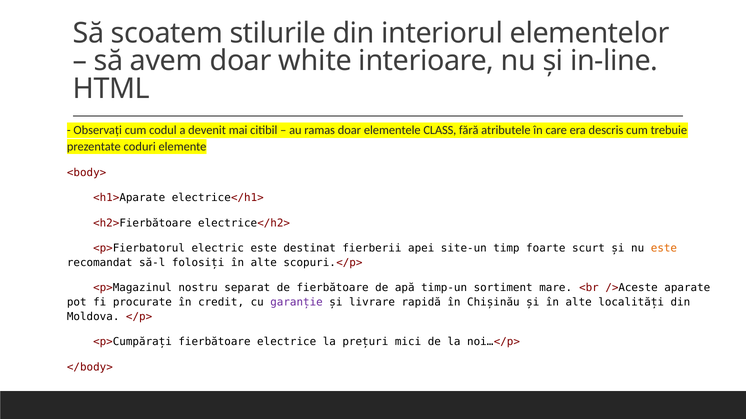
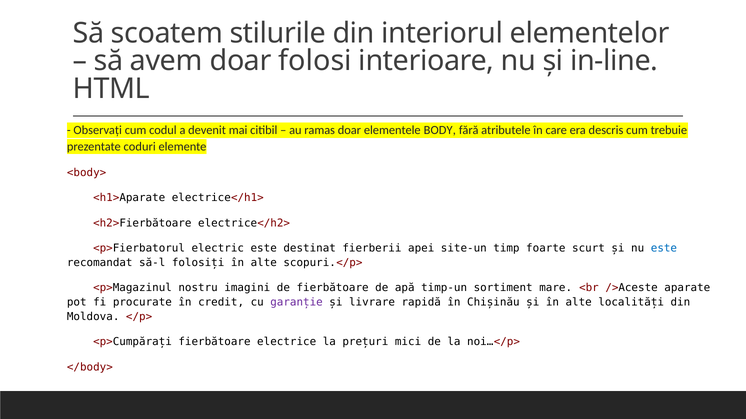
white: white -> folosi (315, 61)
CLASS: CLASS -> BODY (440, 131)
este colour: orange -> blue (664, 249)
separat: separat -> imagini (247, 288)
